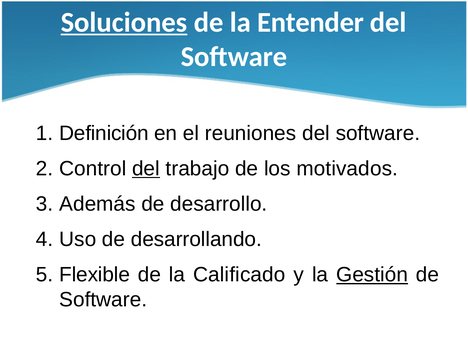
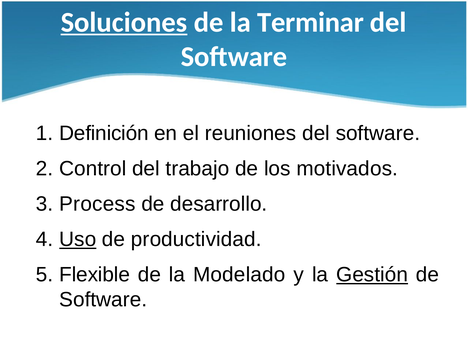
Entender: Entender -> Terminar (311, 22)
del underline: present -> none (146, 169)
Además: Además -> Process (97, 204)
Uso underline: none -> present (78, 239)
desarrollando: desarrollando -> productividad (196, 239)
Calificado: Calificado -> Modelado (239, 275)
